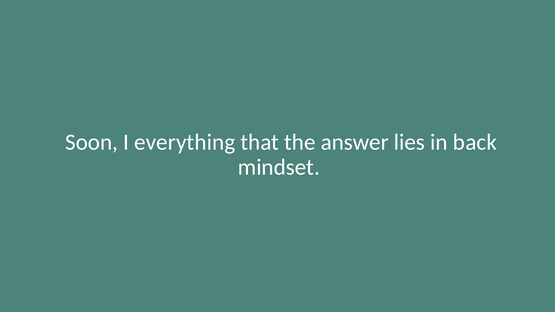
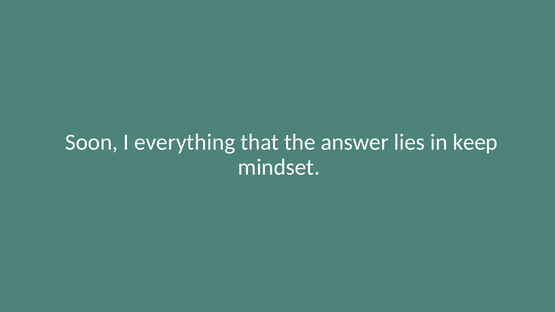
back: back -> keep (475, 142)
